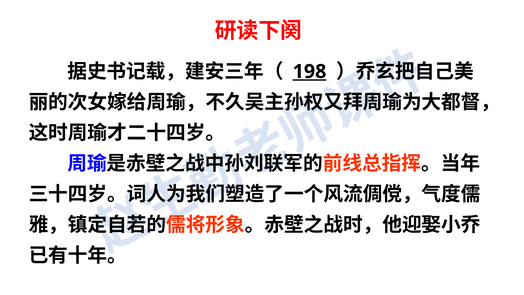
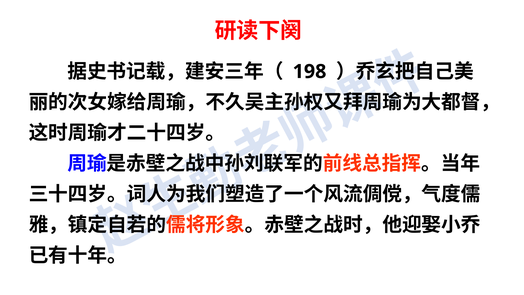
198 underline: present -> none (310, 72)
